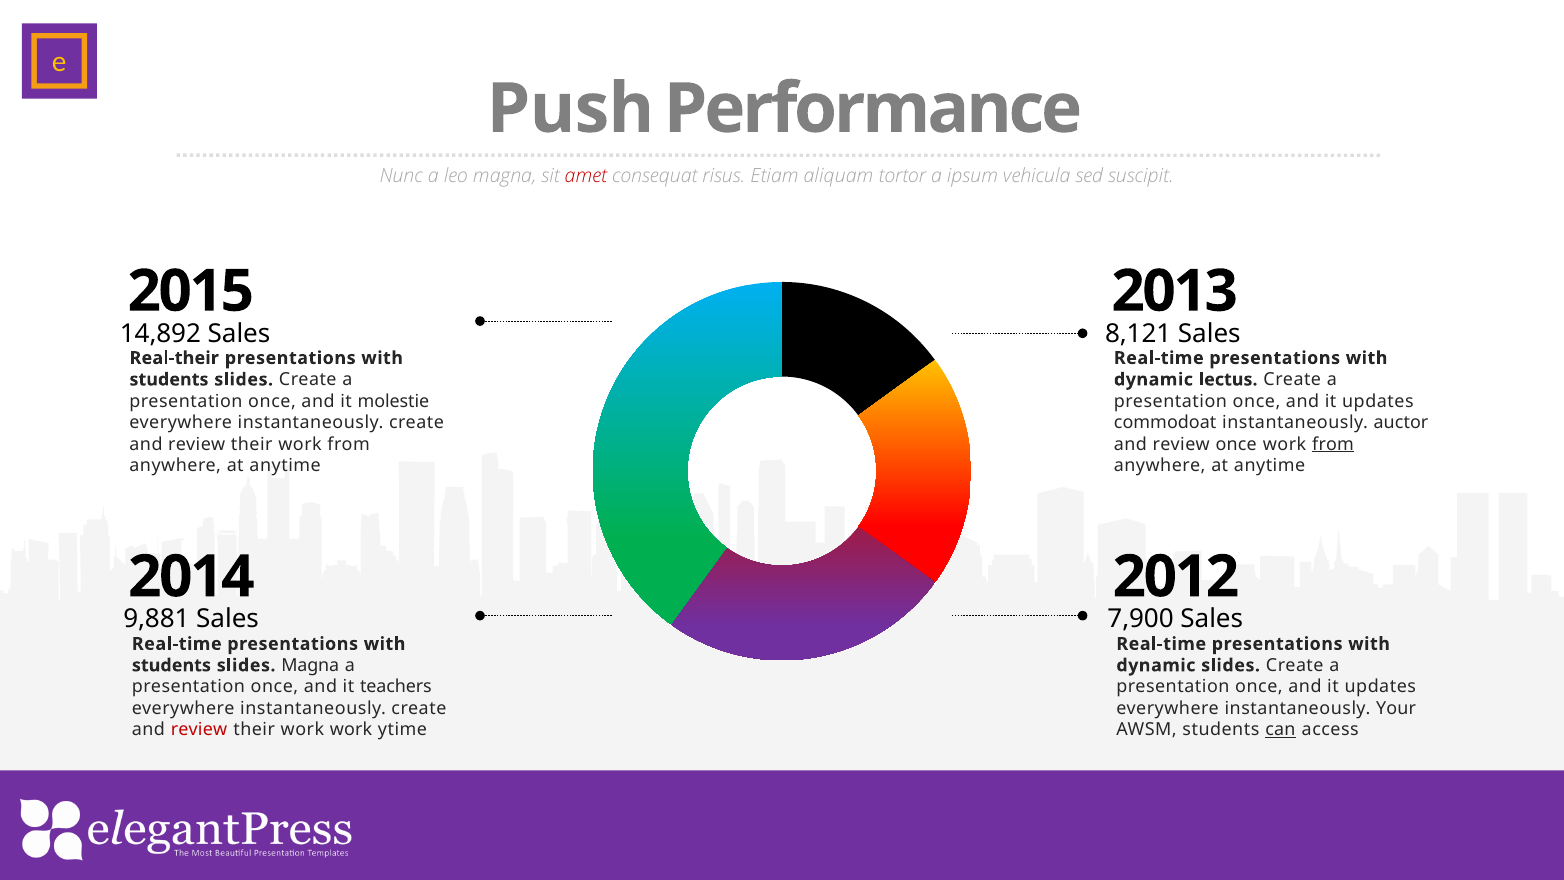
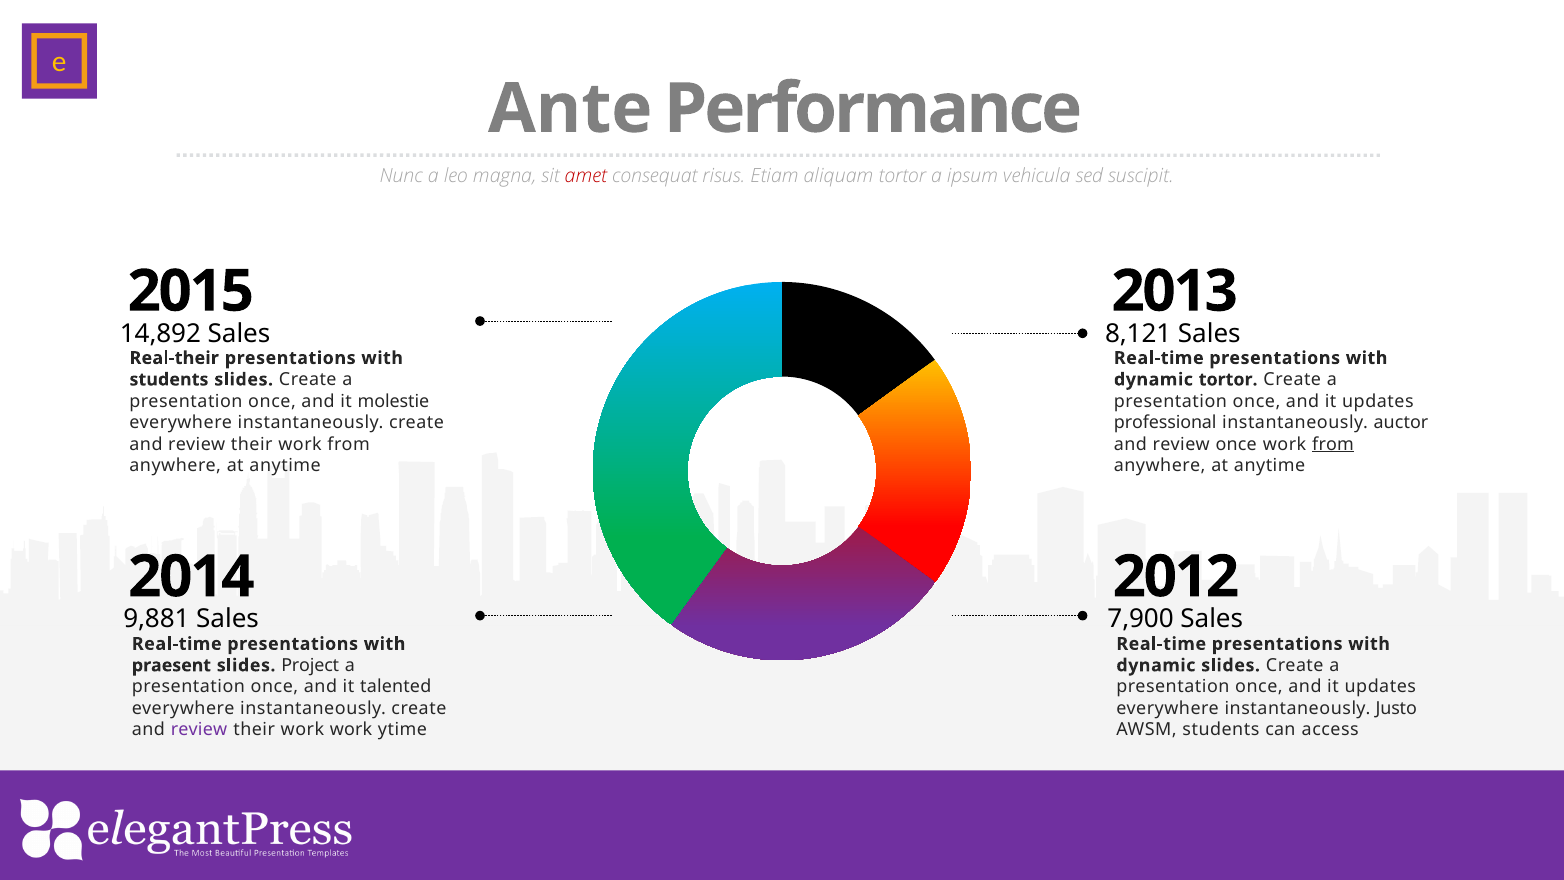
Push: Push -> Ante (570, 109)
dynamic lectus: lectus -> tortor (1228, 379)
commodoat: commodoat -> professional (1165, 423)
students: students -> praesent (171, 665)
slides Magna: Magna -> Project (310, 665)
teachers: teachers -> talented (396, 687)
Your: Your -> Justo (1396, 708)
review colour: red -> purple (199, 730)
can underline: present -> none (1280, 730)
